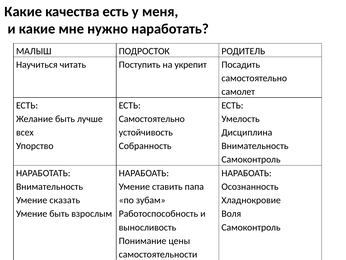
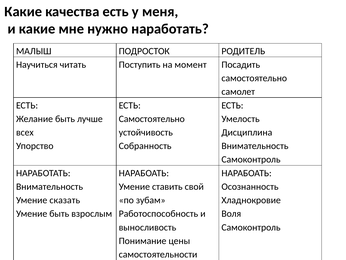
укрепит: укрепит -> момент (191, 65)
папа: папа -> свой (194, 186)
